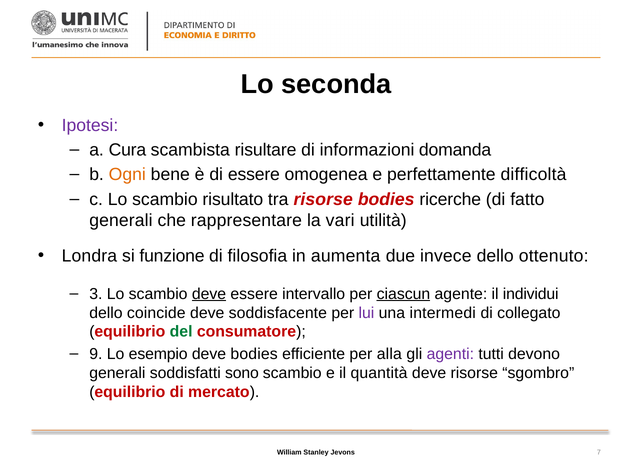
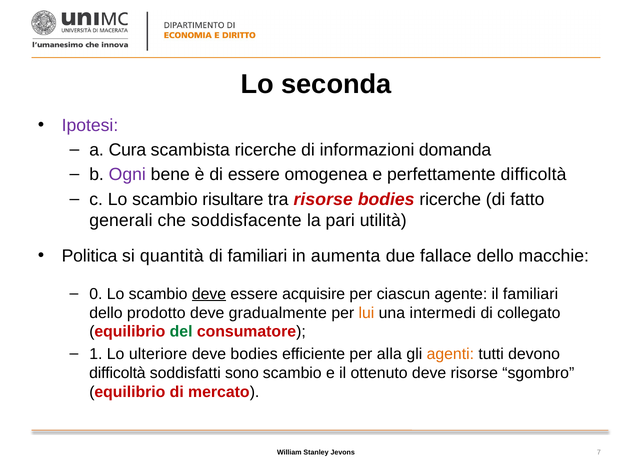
scambista risultare: risultare -> ricerche (266, 150)
Ogni colour: orange -> purple (127, 175)
risultato: risultato -> risultare (233, 199)
rappresentare: rappresentare -> soddisfacente (246, 220)
vari: vari -> pari (340, 220)
Londra: Londra -> Politica (89, 256)
funzione: funzione -> quantità (172, 256)
di filosofia: filosofia -> familiari (257, 256)
invece: invece -> fallace (446, 256)
ottenuto: ottenuto -> macchie (554, 256)
3: 3 -> 0 (96, 294)
intervallo: intervallo -> acquisire (314, 294)
ciascun underline: present -> none (403, 294)
il individui: individui -> familiari (531, 294)
coincide: coincide -> prodotto (156, 313)
soddisfacente: soddisfacente -> gradualmente (278, 313)
lui colour: purple -> orange (366, 313)
9: 9 -> 1 (96, 354)
esempio: esempio -> ulteriore (158, 354)
agenti colour: purple -> orange (450, 354)
generali: generali -> difficoltà (117, 373)
quantità: quantità -> ottenuto (379, 373)
